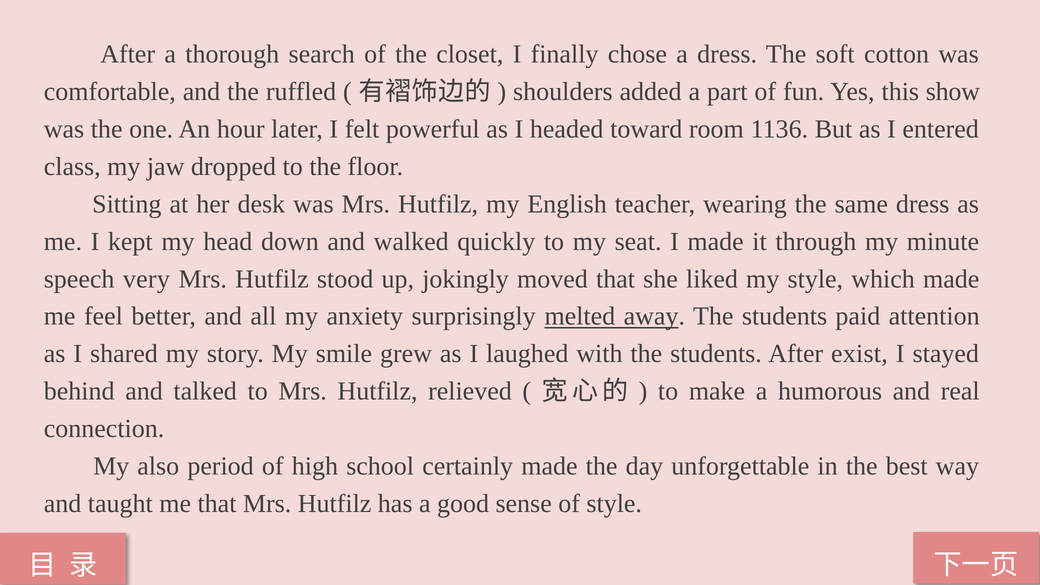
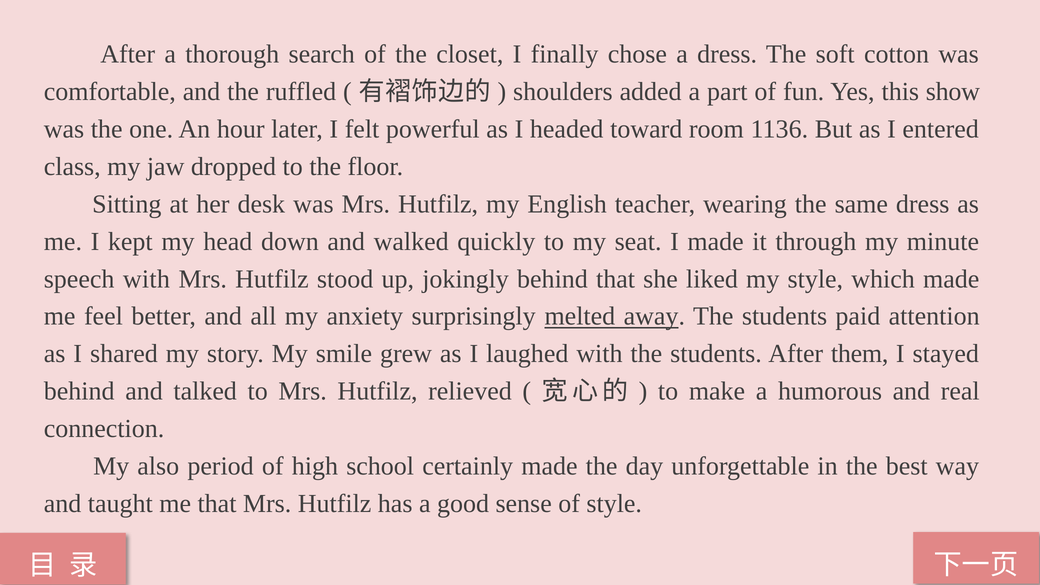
speech very: very -> with (146, 279)
jokingly moved: moved -> behind (552, 279)
exist: exist -> them (860, 354)
